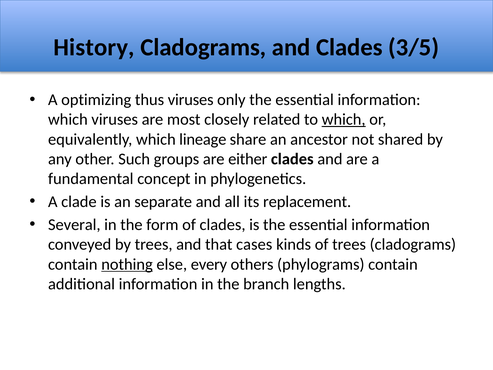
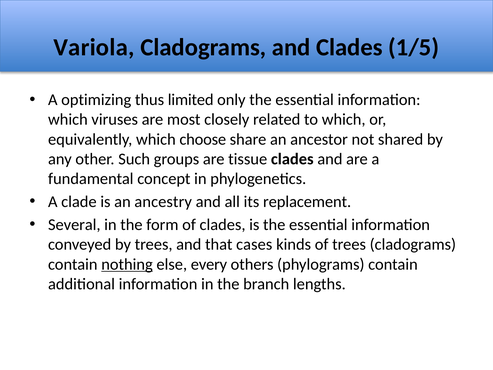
History: History -> Variola (94, 47)
3/5: 3/5 -> 1/5 (414, 47)
thus viruses: viruses -> limited (191, 100)
which underline: present -> none (344, 119)
lineage: lineage -> choose (203, 139)
either: either -> tissue (248, 159)
separate: separate -> ancestry (163, 202)
